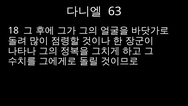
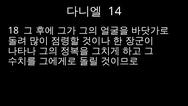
63: 63 -> 14 (115, 11)
